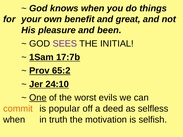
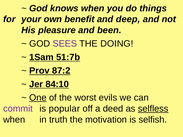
great: great -> deep (128, 19)
INITIAL: INITIAL -> DOING (117, 44)
17:7b: 17:7b -> 51:7b (68, 57)
65:2: 65:2 -> 87:2 (61, 71)
24:10: 24:10 -> 84:10 (57, 84)
commit colour: orange -> purple (18, 109)
selfless underline: none -> present (153, 109)
